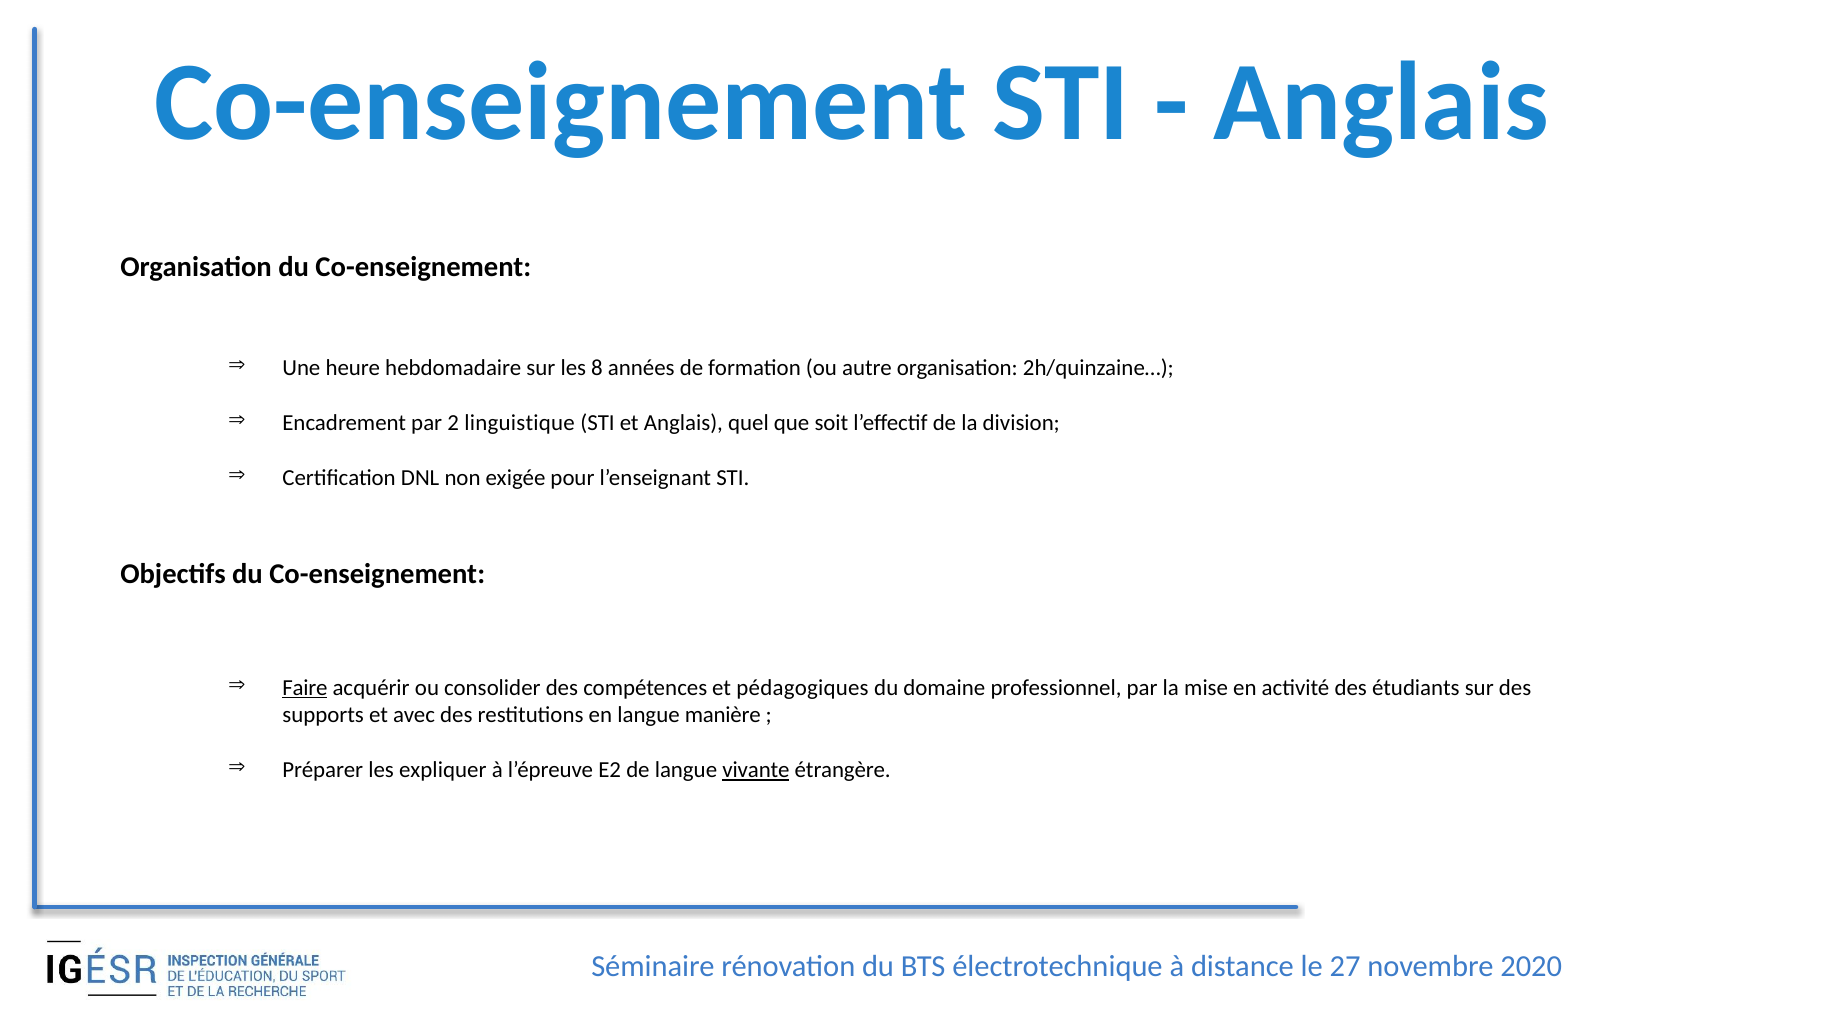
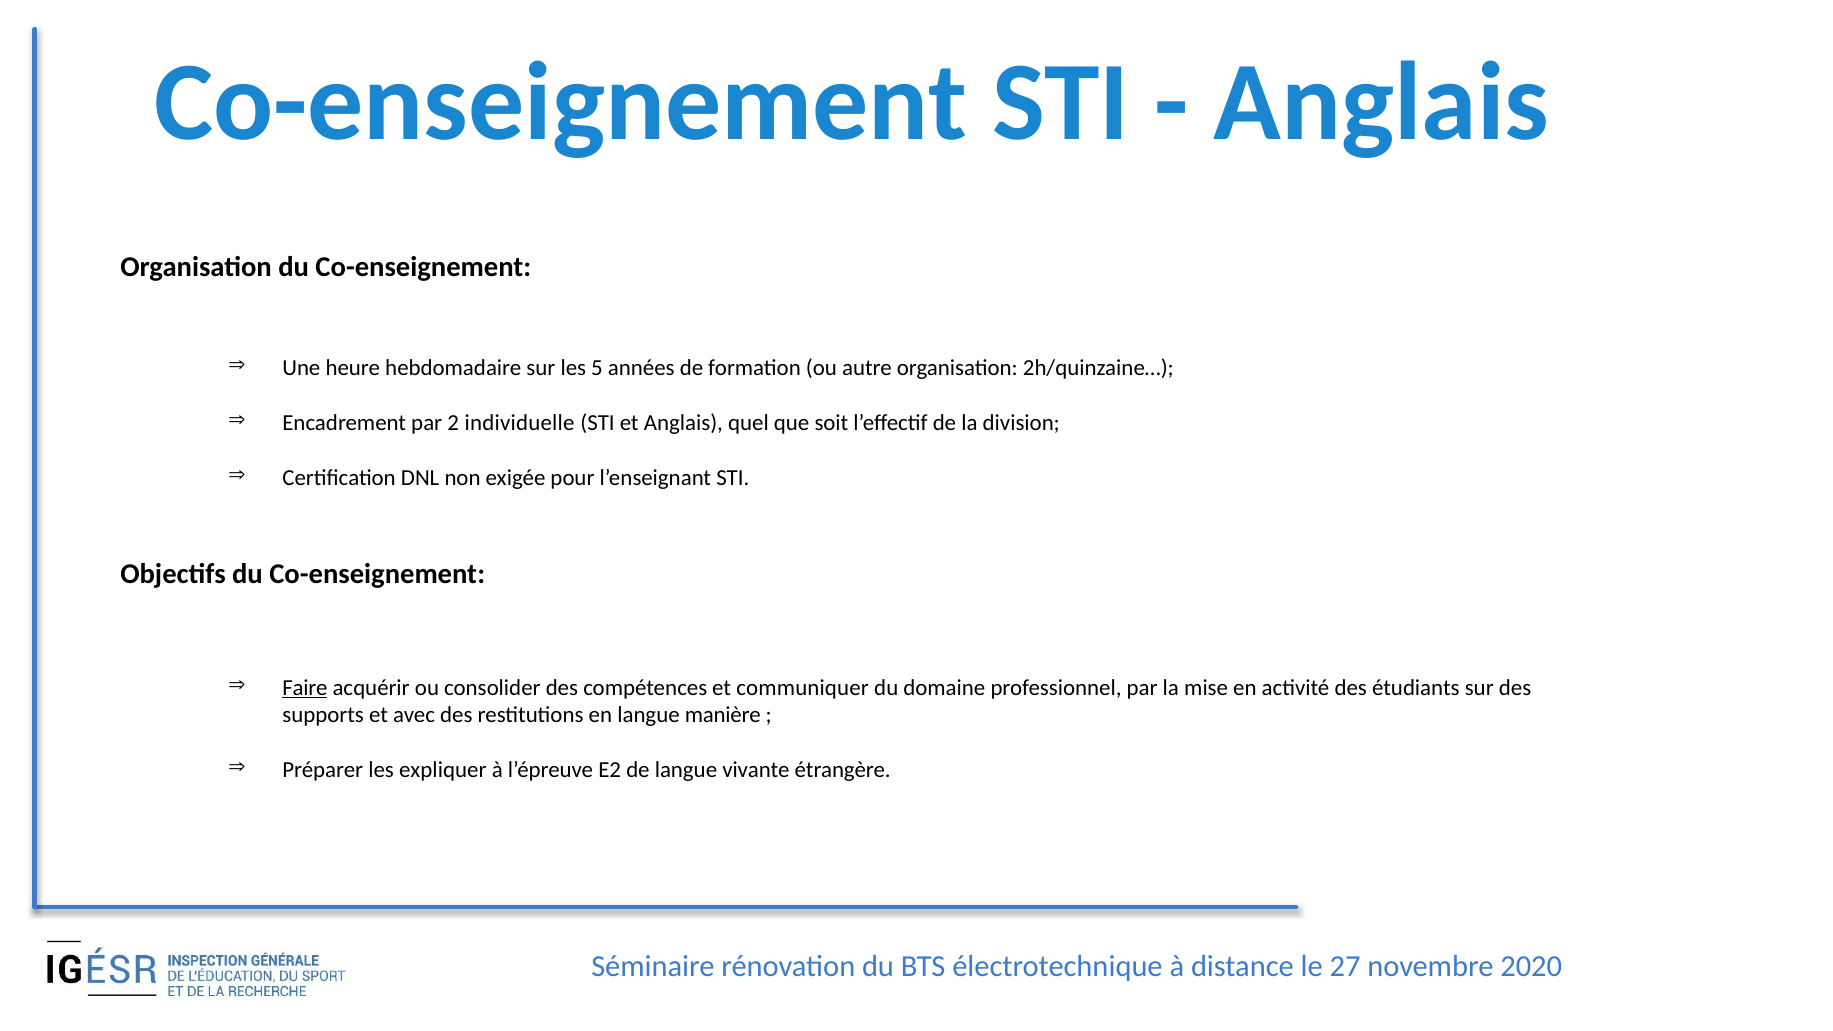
8: 8 -> 5 (597, 368)
linguistique: linguistique -> individuelle (520, 423)
pédagogiques: pédagogiques -> communiquer (803, 688)
vivante underline: present -> none (756, 770)
